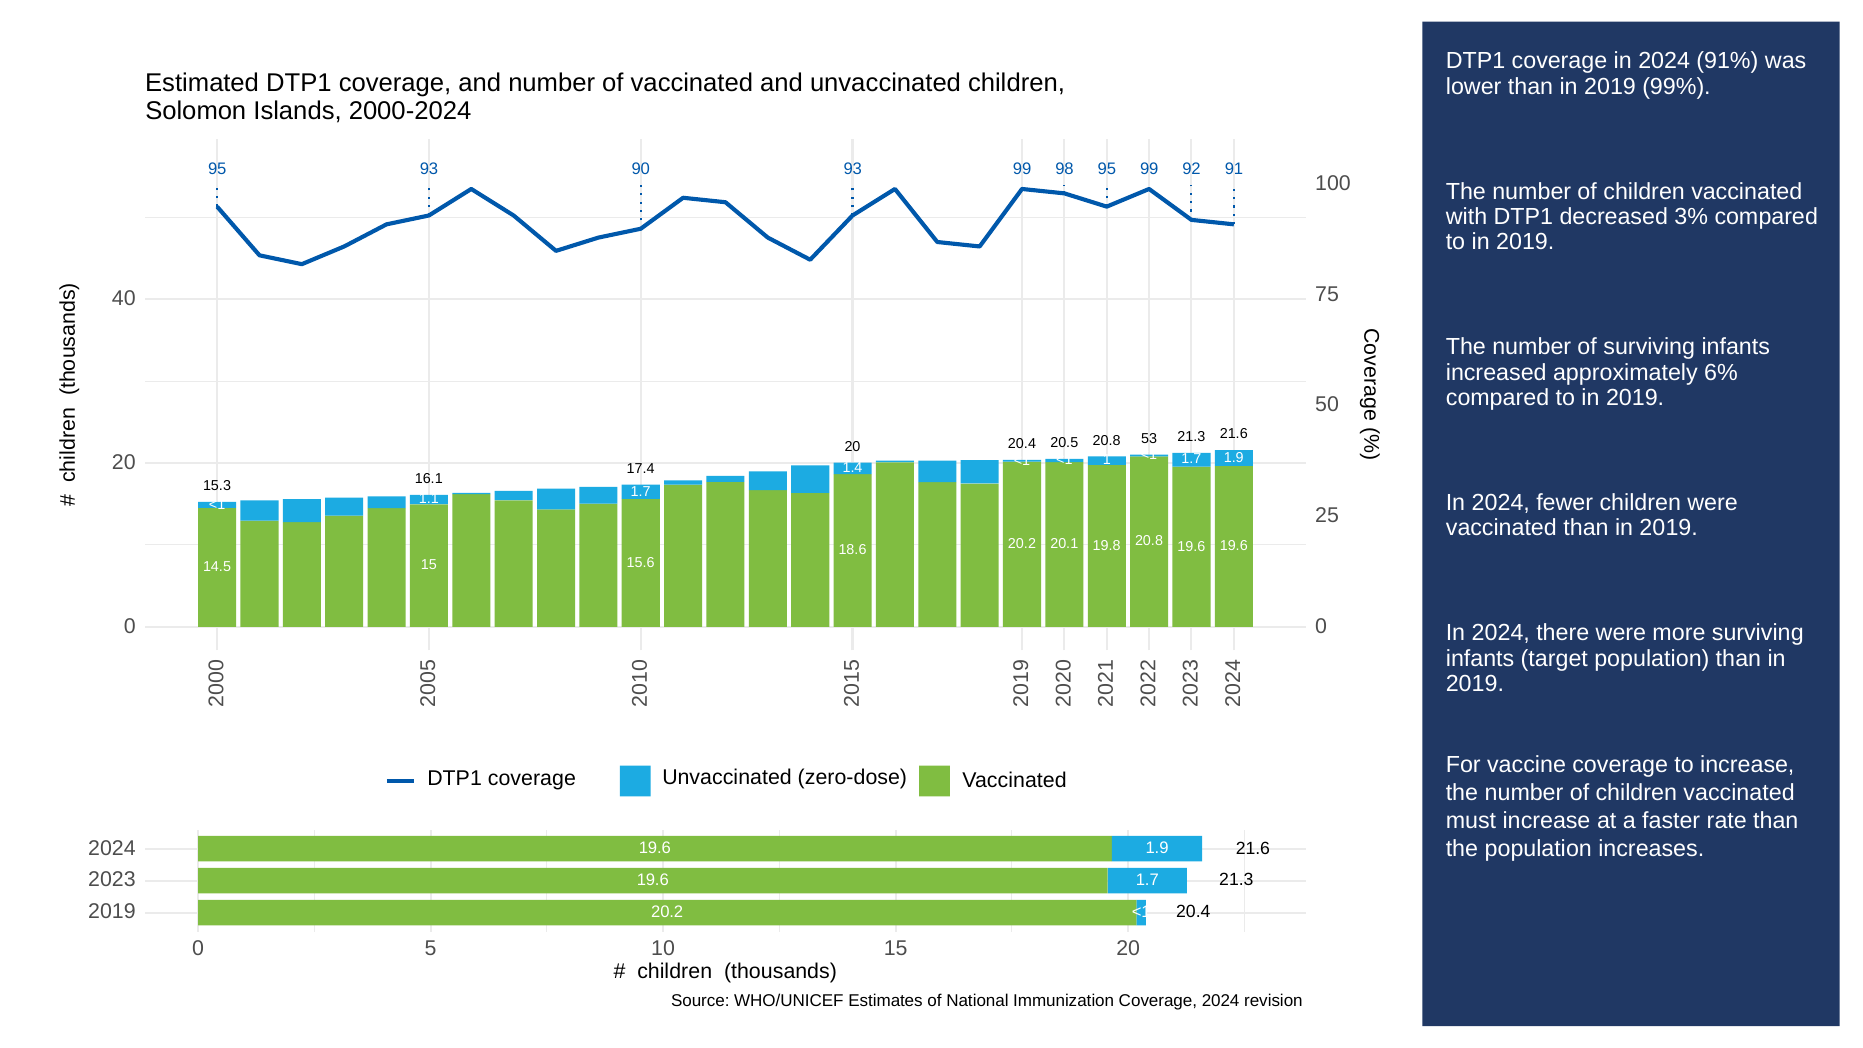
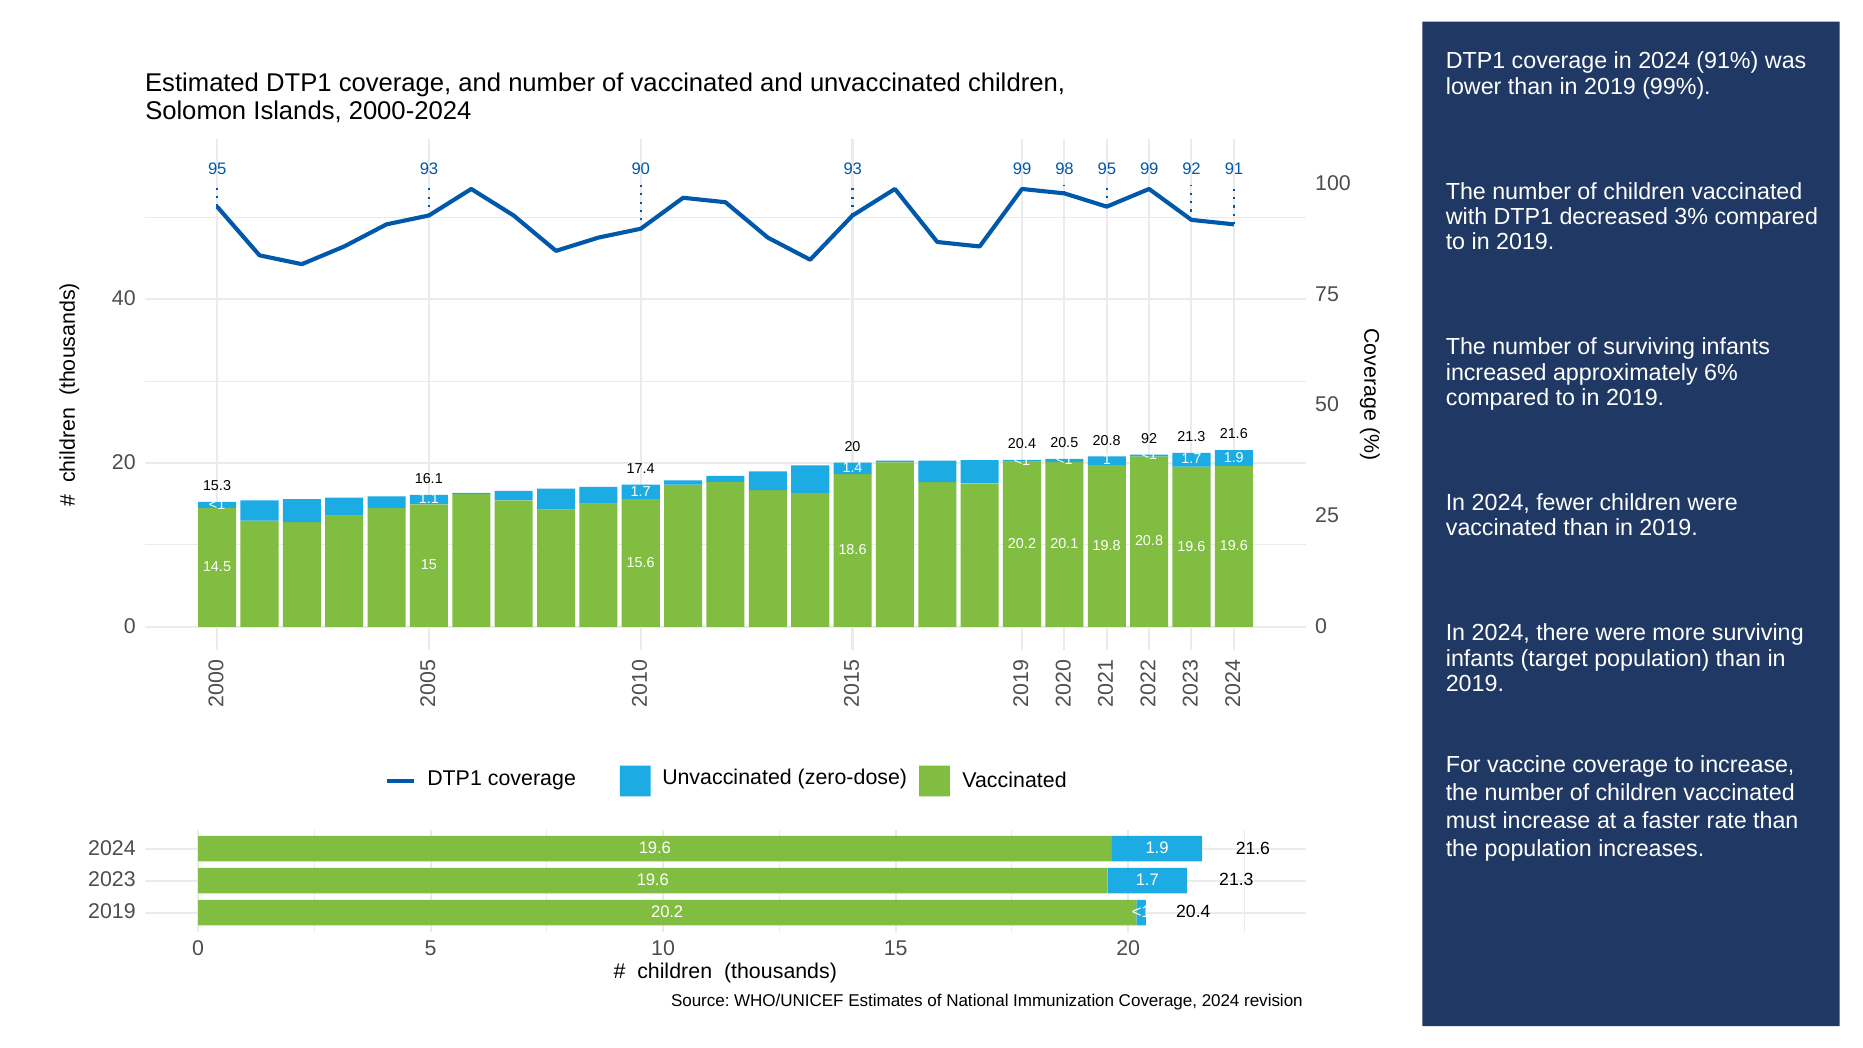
20.8 53: 53 -> 92 (1149, 439)
